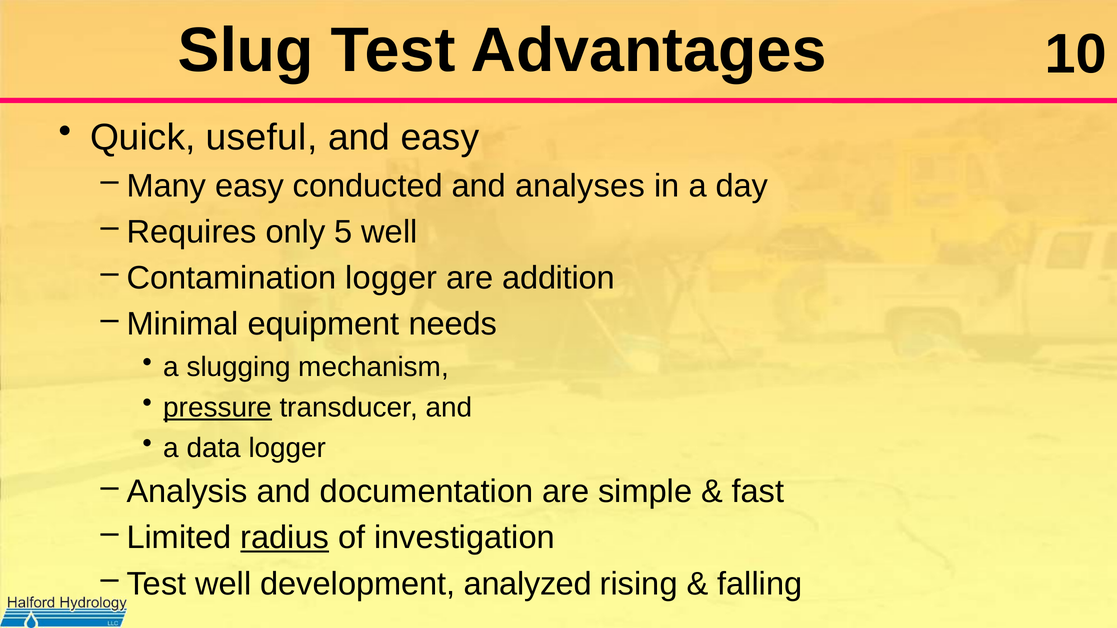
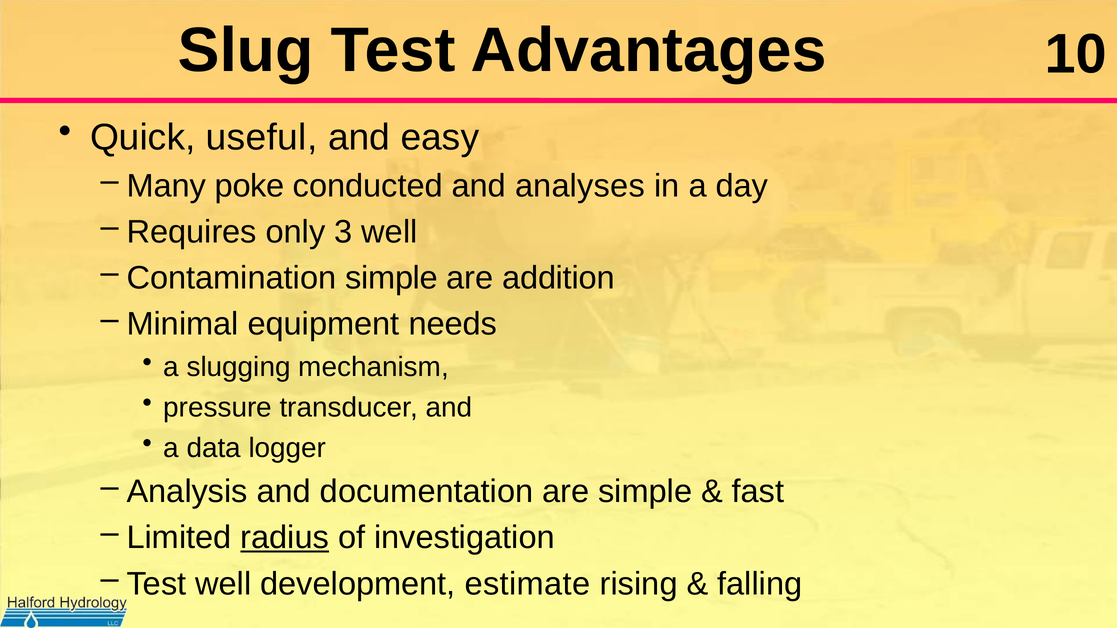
Many easy: easy -> poke (250, 186)
5: 5 -> 3 (343, 232)
Contamination logger: logger -> simple (392, 278)
pressure underline: present -> none (218, 408)
analyzed: analyzed -> estimate (528, 584)
